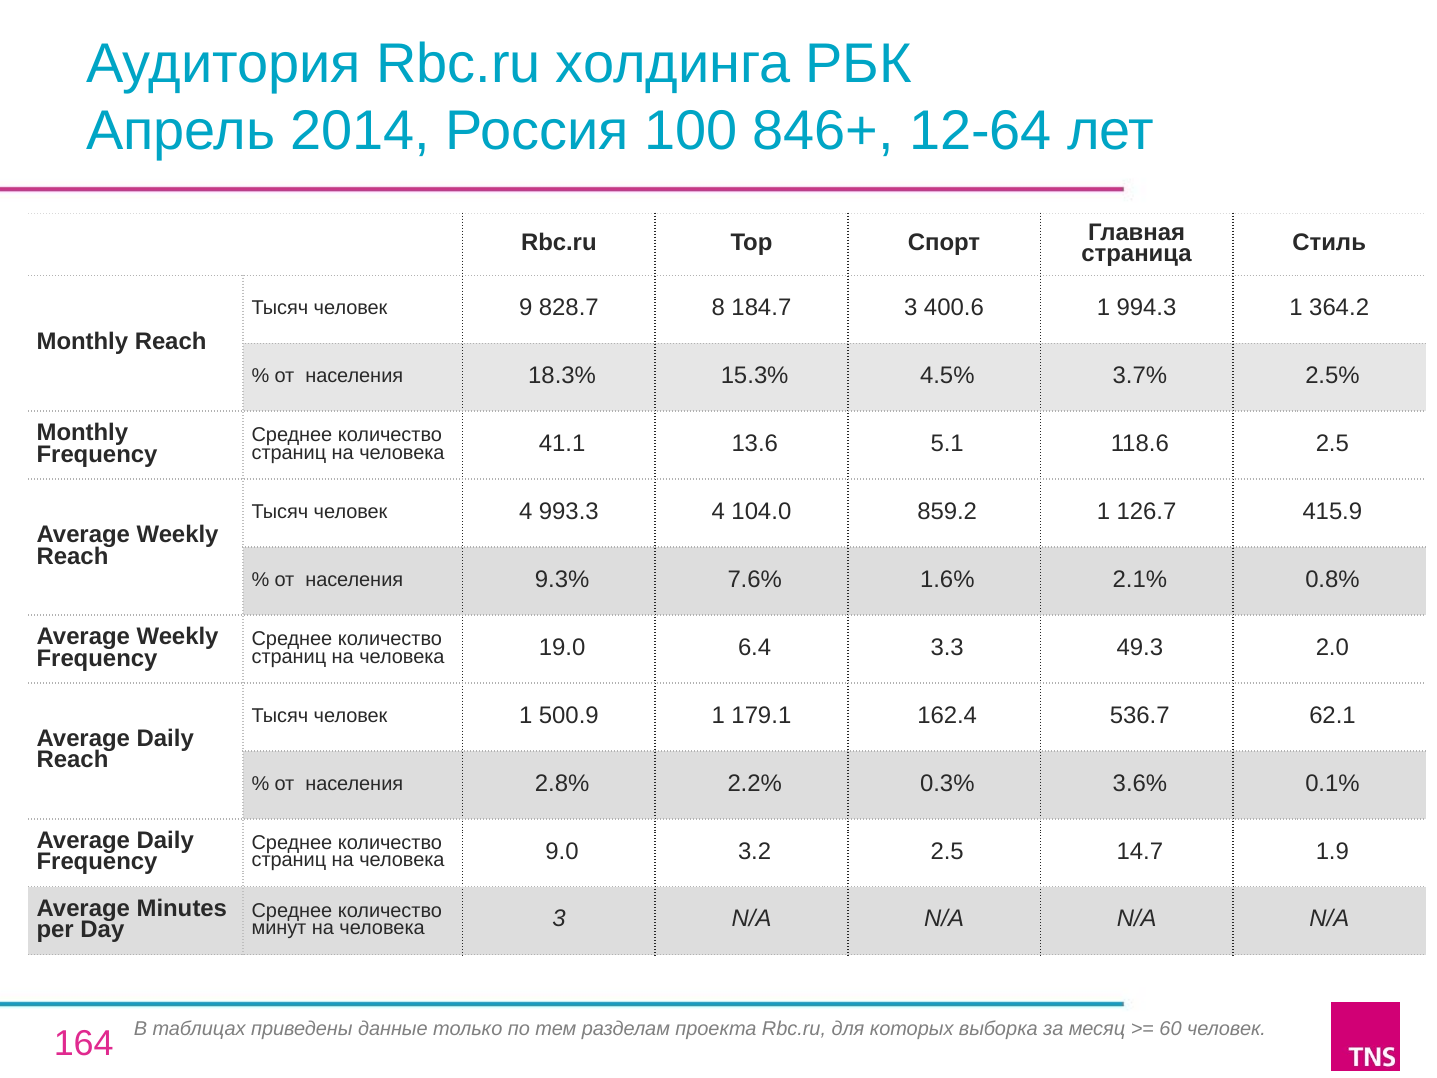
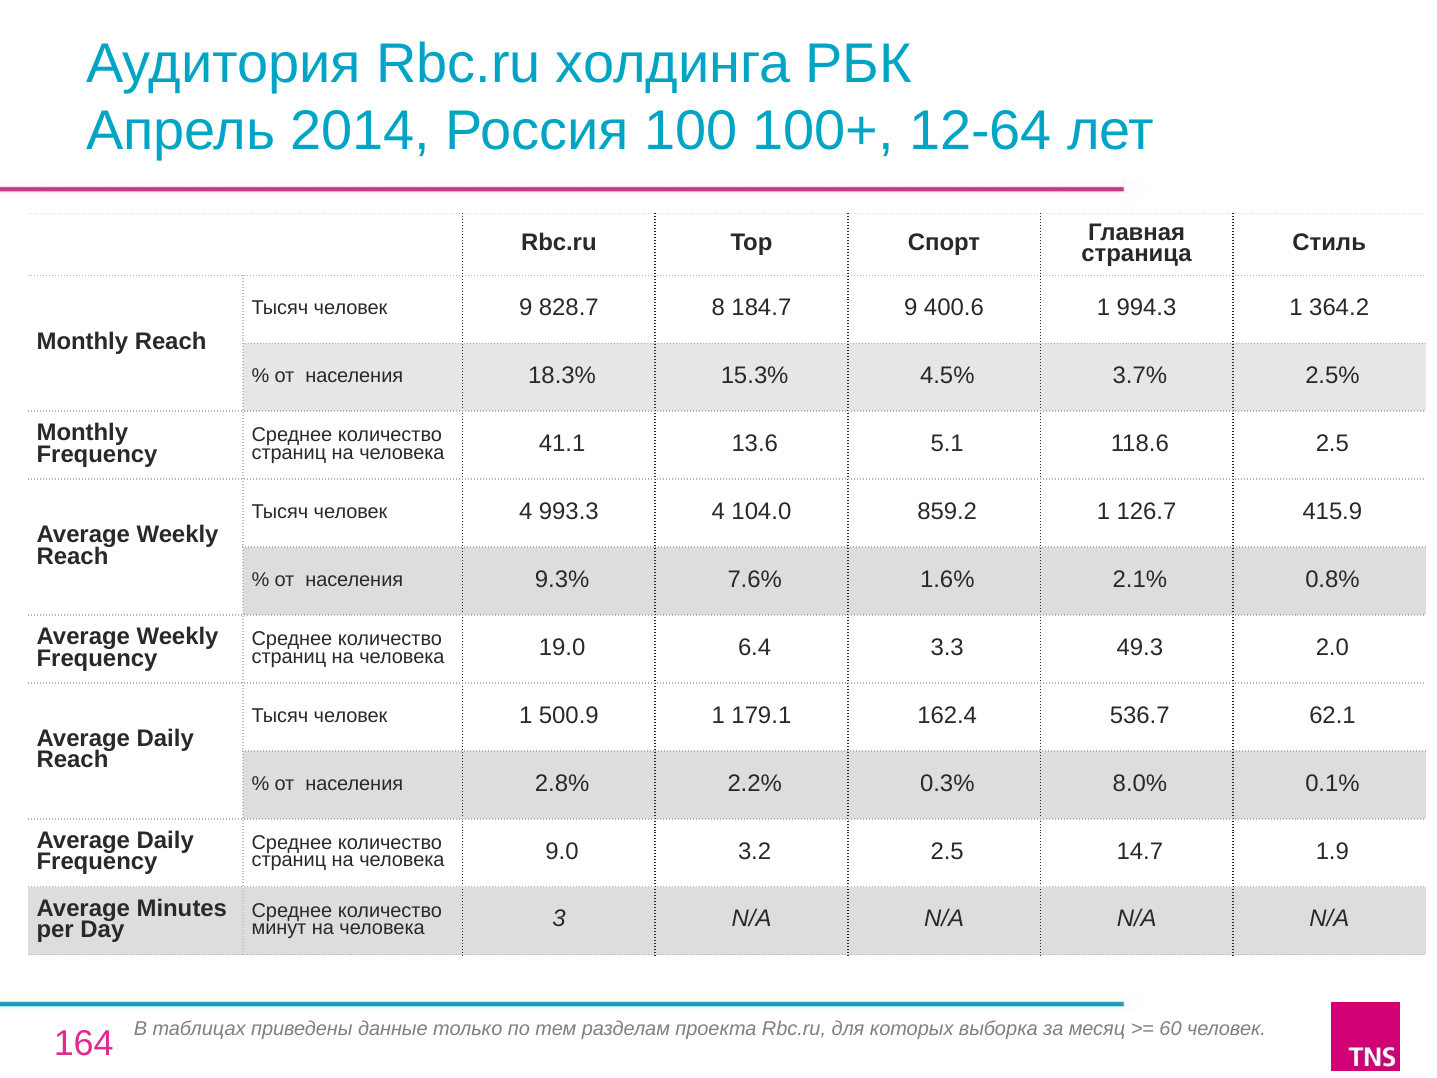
846+: 846+ -> 100+ (823, 131)
184.7 3: 3 -> 9 (911, 308)
3.6%: 3.6% -> 8.0% (1140, 783)
